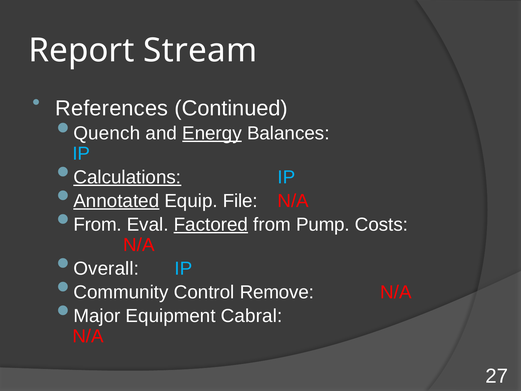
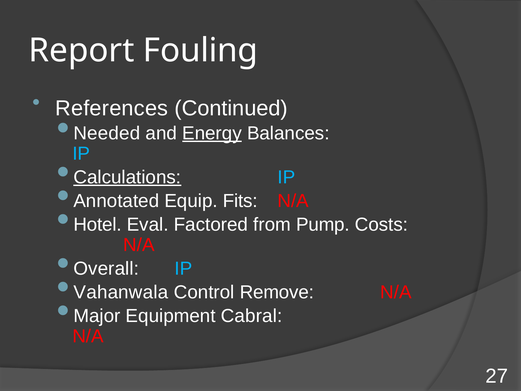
Stream: Stream -> Fouling (201, 51)
Quench: Quench -> Needed (107, 133)
Annotated underline: present -> none (116, 201)
File: File -> Fits (240, 201)
From: From -> Hotel (98, 224)
Factored underline: present -> none (211, 224)
Community: Community -> Vahanwala (121, 292)
